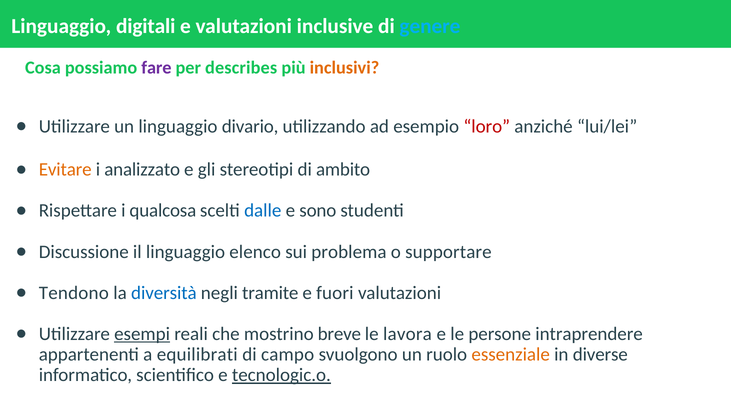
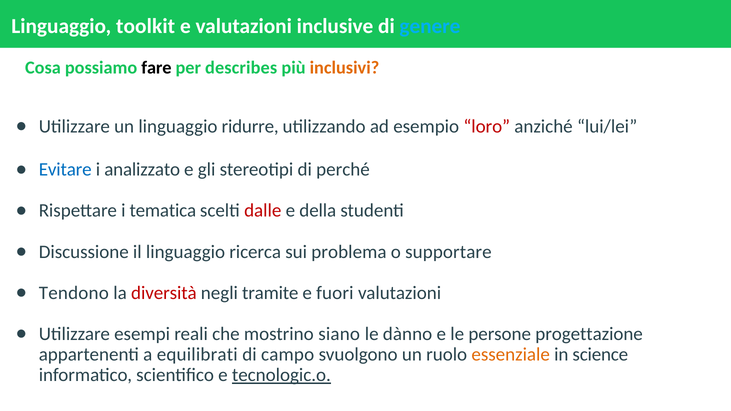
digitali: digitali -> toolkit (146, 26)
fare colour: purple -> black (156, 68)
divario: divario -> ridurre (250, 126)
Evitare colour: orange -> blue (65, 170)
ambito: ambito -> perché (343, 170)
qualcosa: qualcosa -> tematica (163, 211)
dalle colour: blue -> red (263, 211)
sono: sono -> della (318, 211)
elenco: elenco -> ricerca (255, 252)
diversità colour: blue -> red (164, 293)
esempi underline: present -> none (142, 334)
breve: breve -> siano (339, 334)
lavora: lavora -> dànno (408, 334)
intraprendere: intraprendere -> progettazione (589, 334)
diverse: diverse -> science (600, 355)
